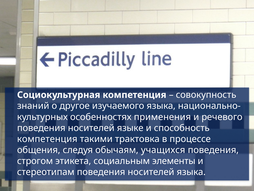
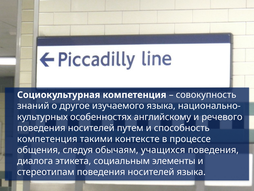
применения: применения -> английскому (162, 117)
языке: языке -> путем (130, 128)
трактовка: трактовка -> контексте (137, 139)
строгом: строгом -> диалога (35, 161)
